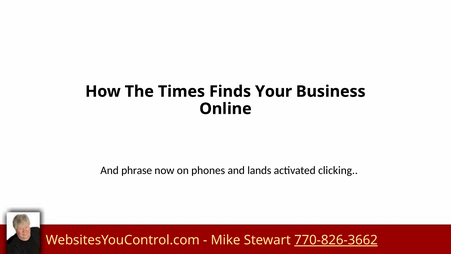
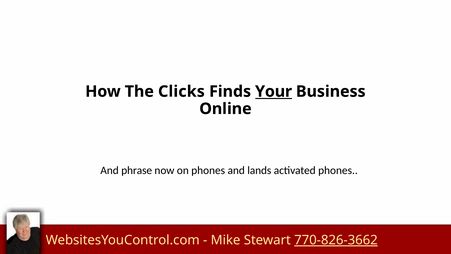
Times: Times -> Clicks (181, 91)
Your underline: none -> present (274, 91)
activated clicking: clicking -> phones (338, 170)
